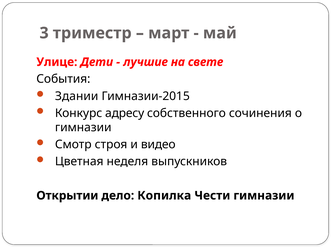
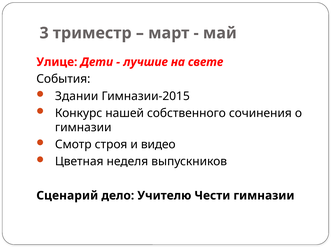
адресу: адресу -> нашей (125, 113)
Открытии: Открытии -> Сценарий (67, 196)
Копилка: Копилка -> Учителю (164, 196)
